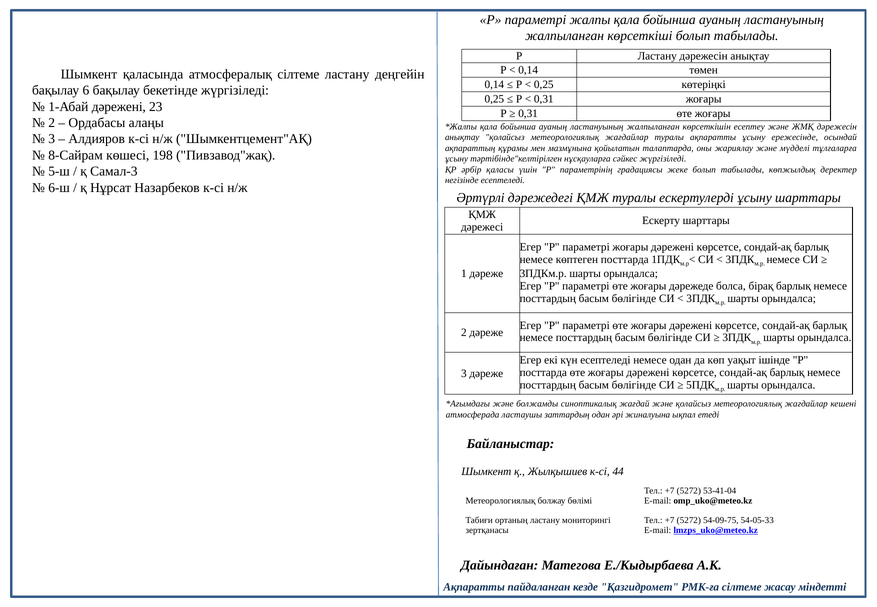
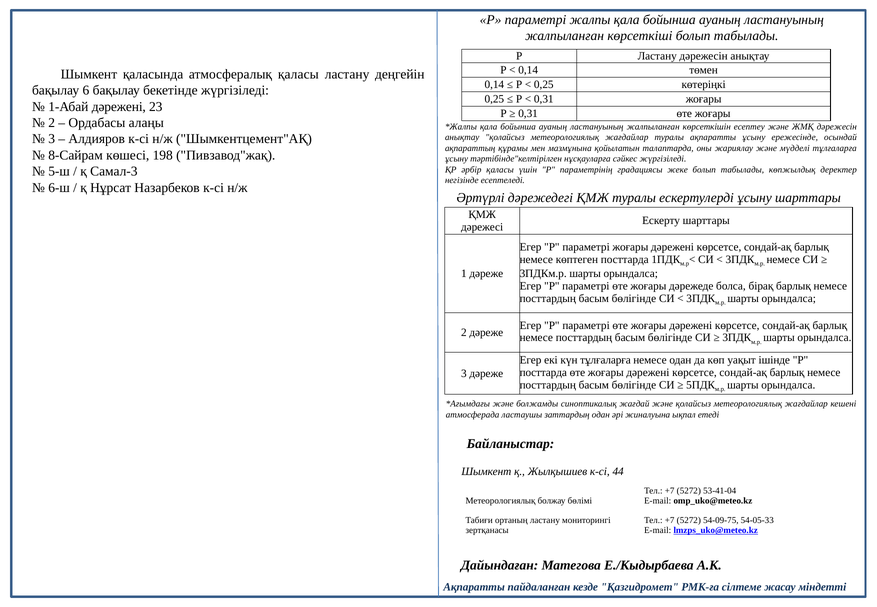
атмосфералық сілтеме: сілтеме -> қаласы (298, 74)
күн есептеледі: есептеледі -> тұлғаларға (605, 360)
